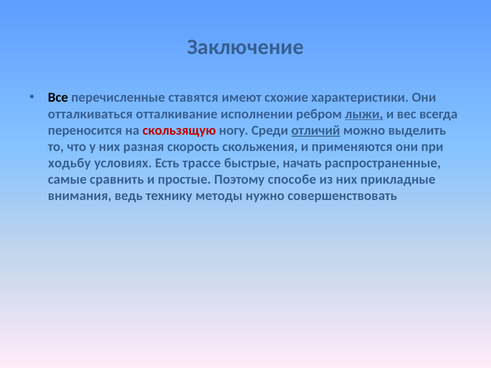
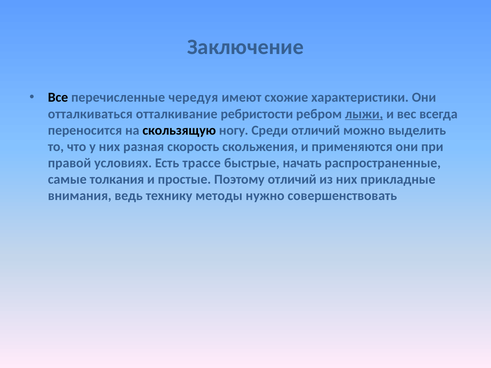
ставятся: ставятся -> чередуя (193, 98)
исполнении: исполнении -> ребристости (257, 114)
скользящую colour: red -> black (179, 130)
отличий underline: present -> none (316, 130)
ходьбу: ходьбу -> правой (70, 163)
сравнить: сравнить -> толкания (117, 180)
Поэтому способе: способе -> отличий (292, 180)
